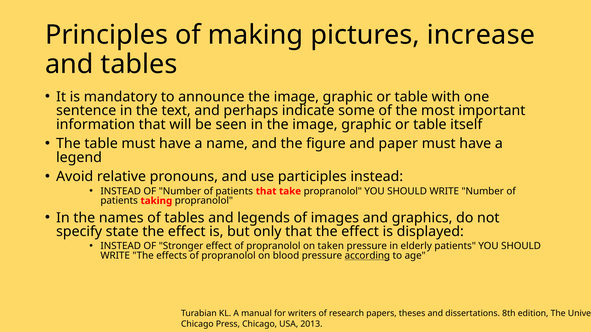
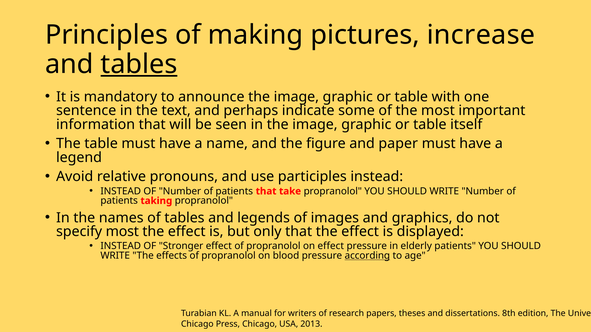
tables underline: none -> present (139, 64)
specify state: state -> most (122, 232)
on taken: taken -> effect (331, 246)
